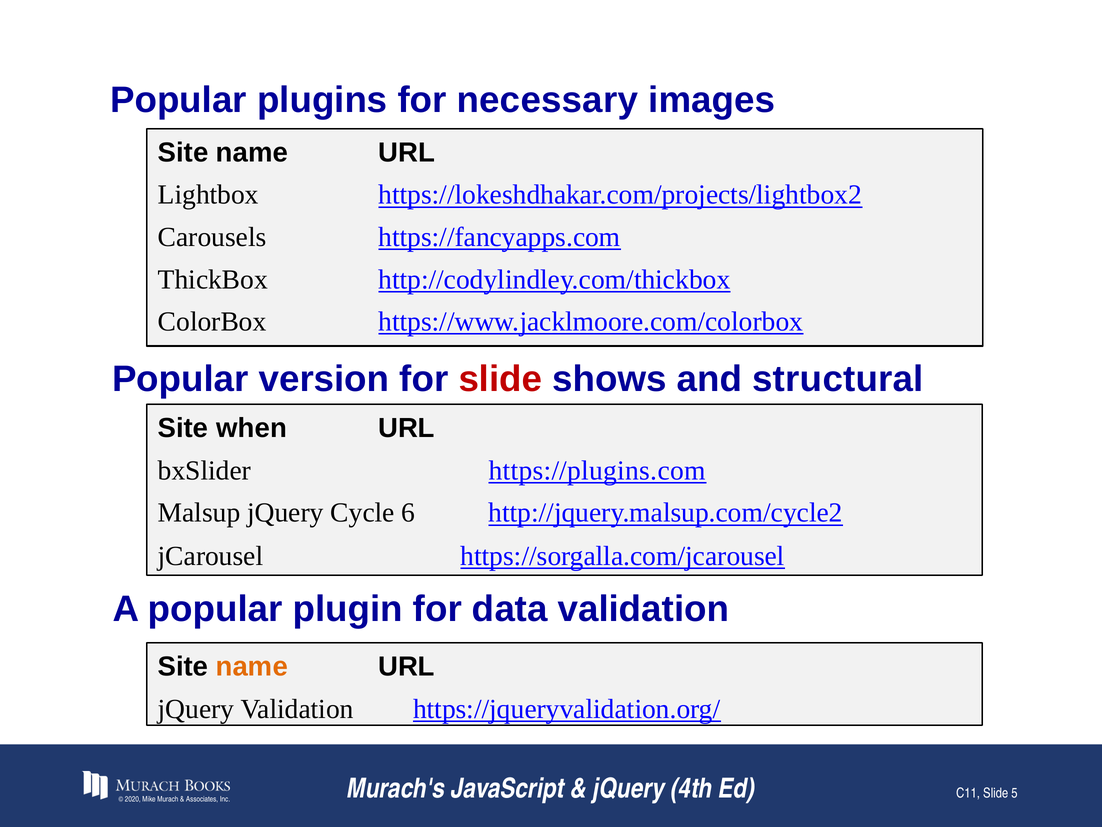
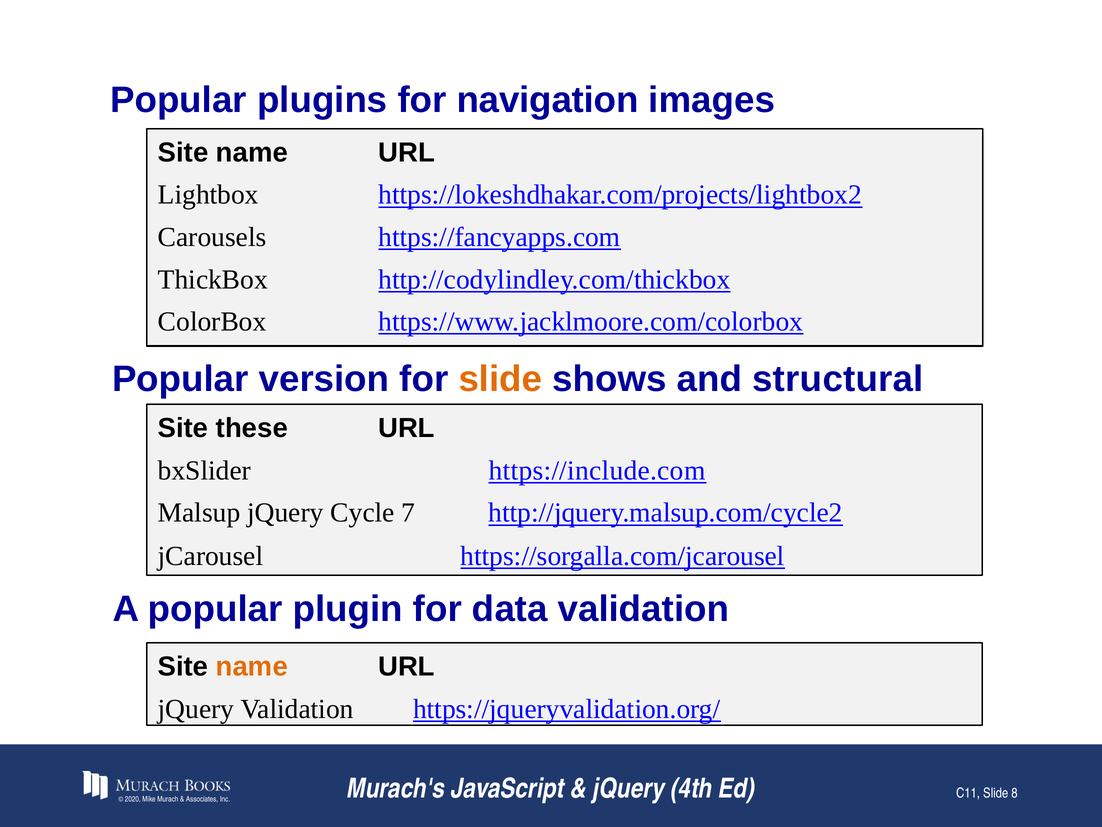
necessary: necessary -> navigation (548, 100)
slide colour: red -> orange (500, 379)
when: when -> these (252, 428)
https://plugins.com: https://plugins.com -> https://include.com (597, 470)
6: 6 -> 7 (408, 513)
5: 5 -> 8 (1014, 793)
